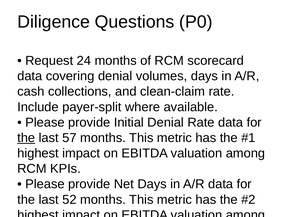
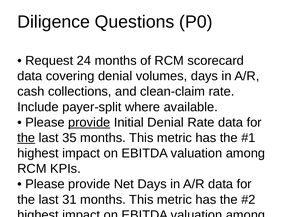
provide underline: none -> present (89, 122)
57: 57 -> 35 (69, 138)
52: 52 -> 31 (69, 199)
